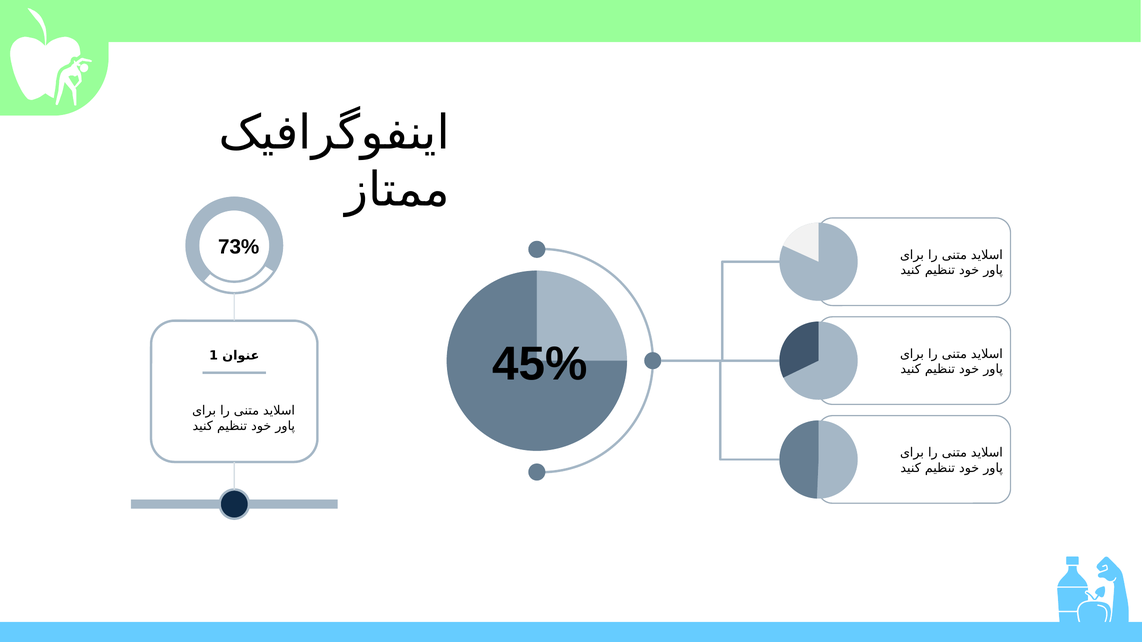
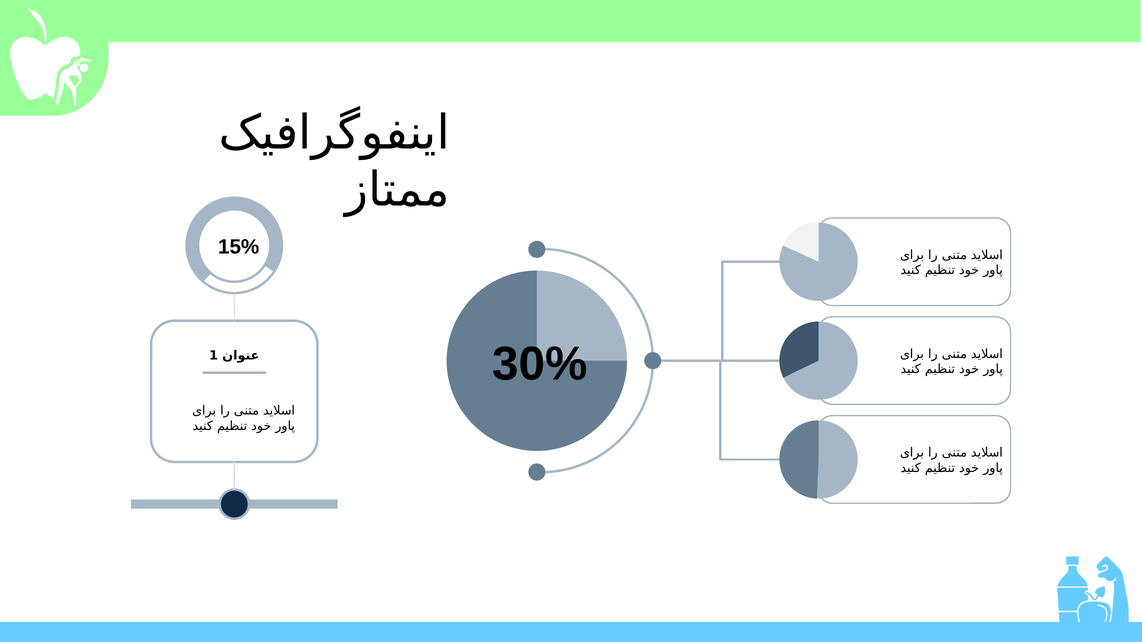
73%: 73% -> 15% (239, 247)
45%: 45% -> 30% (540, 364)
